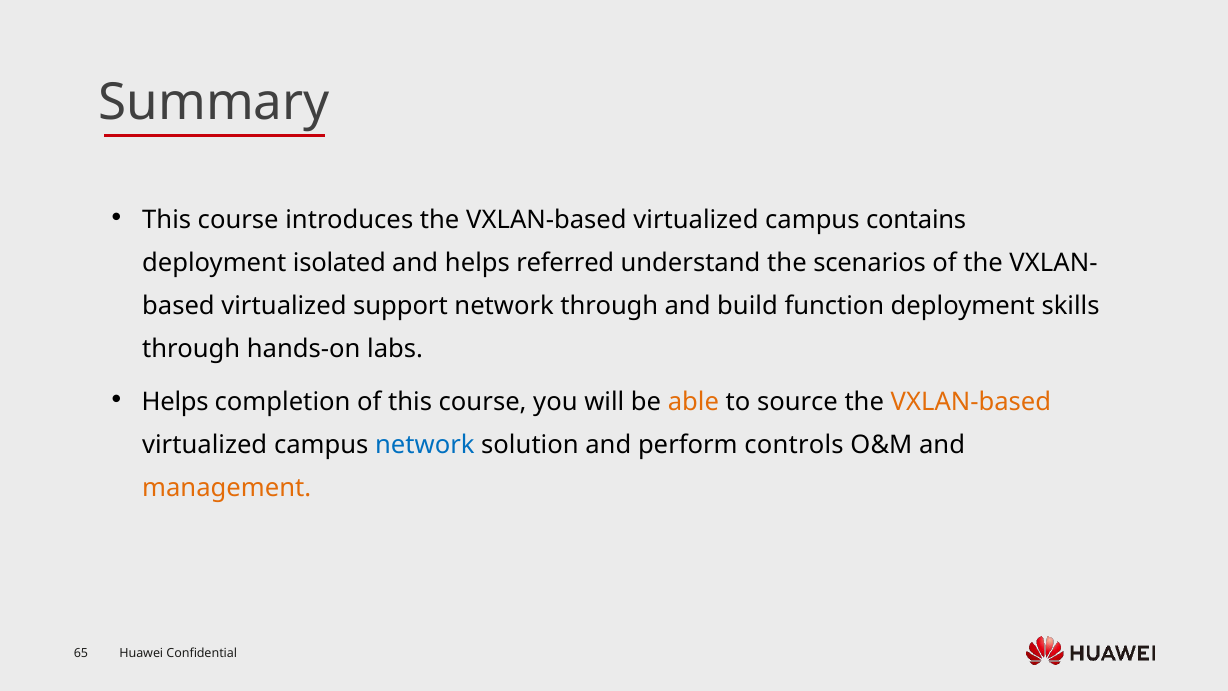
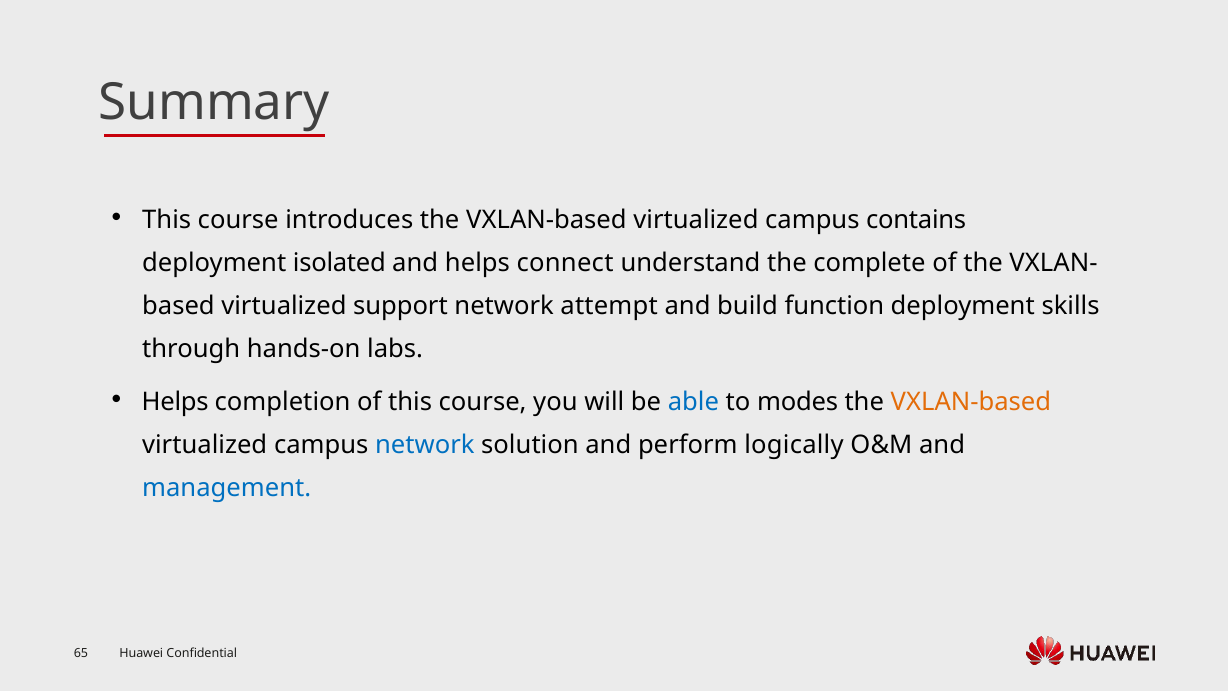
referred: referred -> connect (565, 263)
scenarios: scenarios -> complete (869, 263)
network through: through -> attempt (609, 306)
able colour: orange -> blue (693, 402)
source: source -> modes (798, 402)
controls: controls -> logically (794, 445)
management colour: orange -> blue (227, 488)
